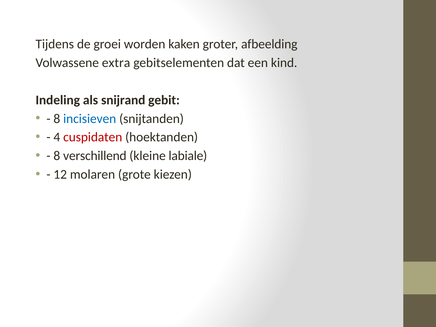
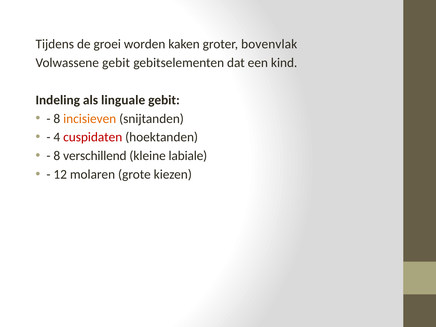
afbeelding: afbeelding -> bovenvlak (269, 44)
Volwassene extra: extra -> gebit (116, 63)
snijrand: snijrand -> linguale (123, 100)
incisieven colour: blue -> orange (90, 119)
